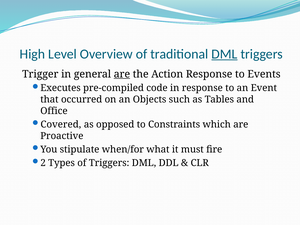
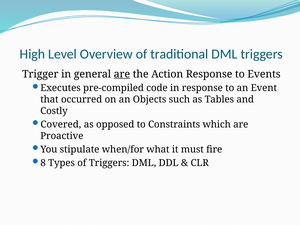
DML underline: present -> none (224, 54)
Office: Office -> Costly (54, 111)
2: 2 -> 8 (43, 163)
